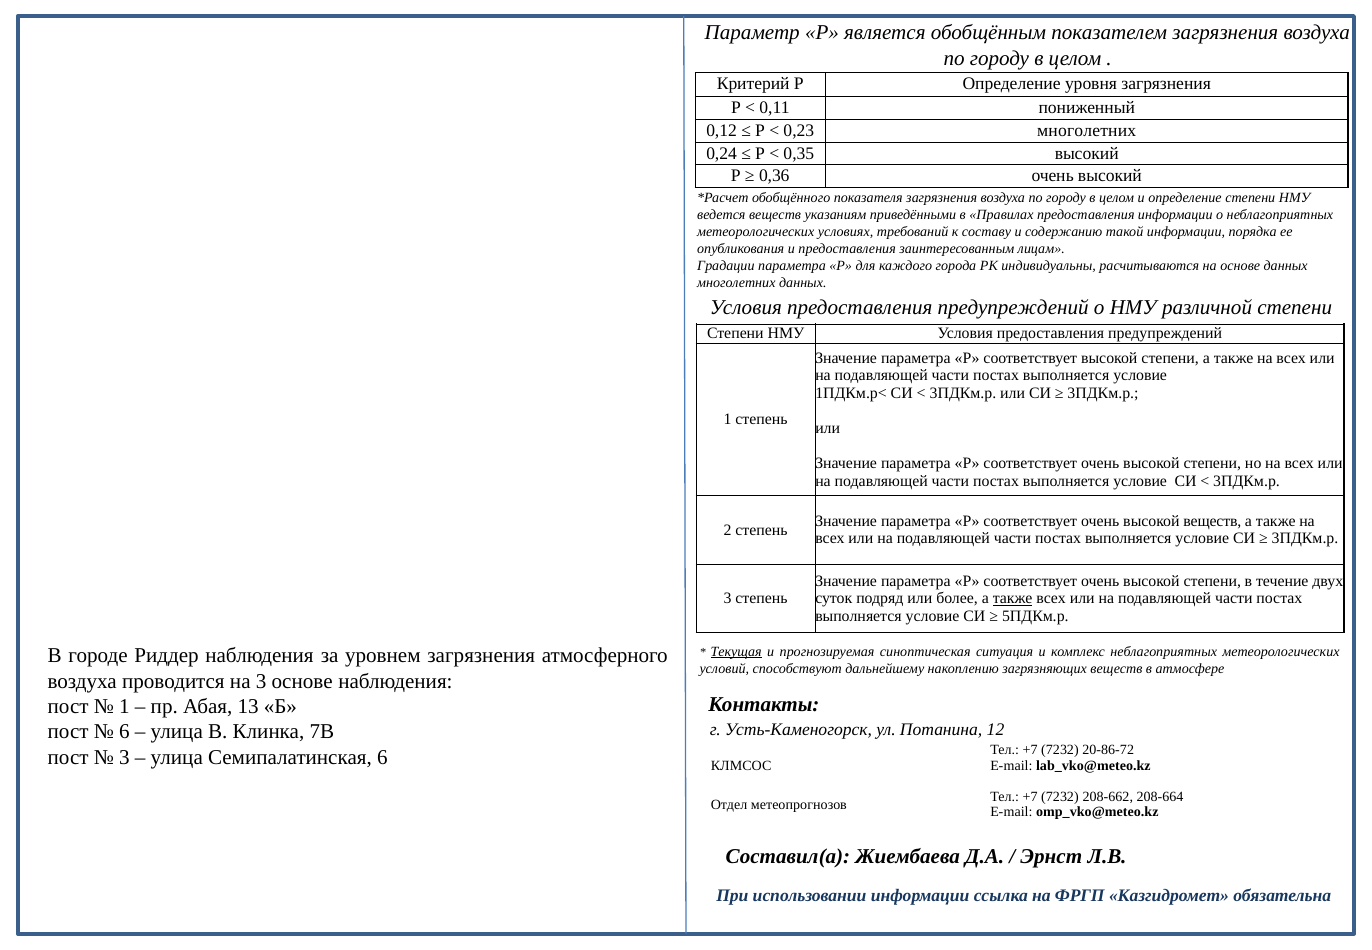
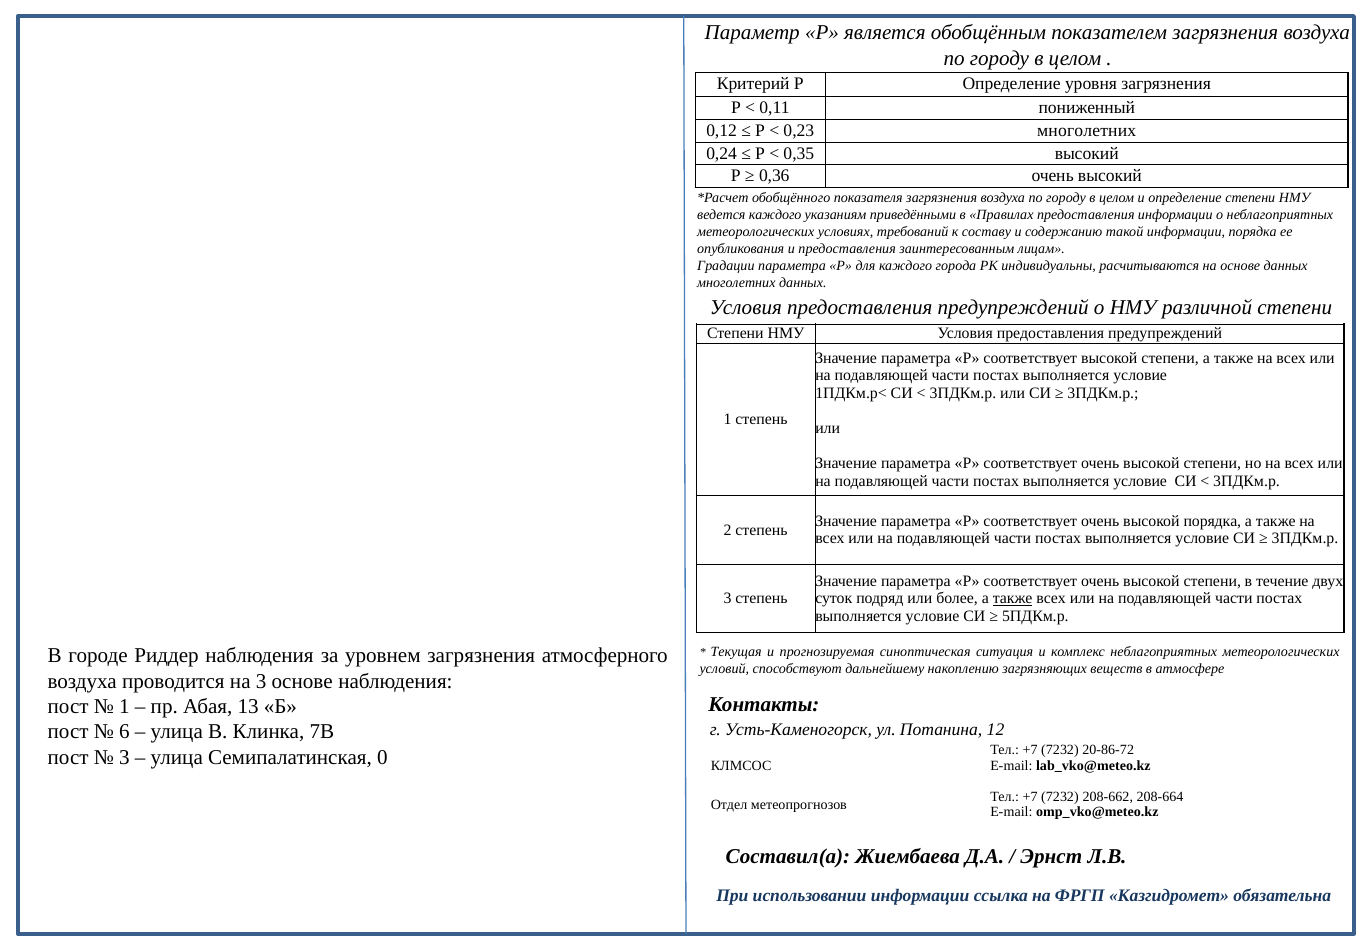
ведется веществ: веществ -> каждого (775, 215)
высокой веществ: веществ -> порядка (1212, 521)
Текущая underline: present -> none (736, 651)
Семипалатинская 6: 6 -> 0 (382, 757)
